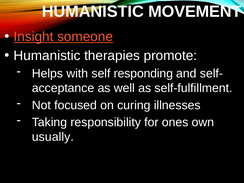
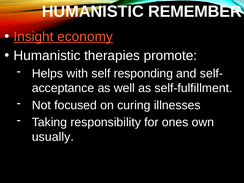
MOVEMENT: MOVEMENT -> REMEMBER (195, 11)
someone: someone -> economy (85, 37)
